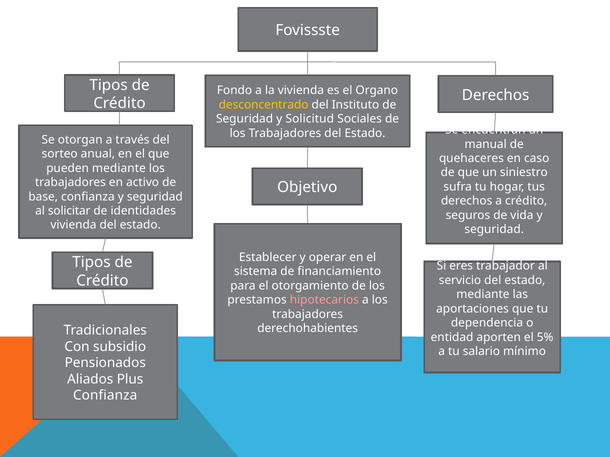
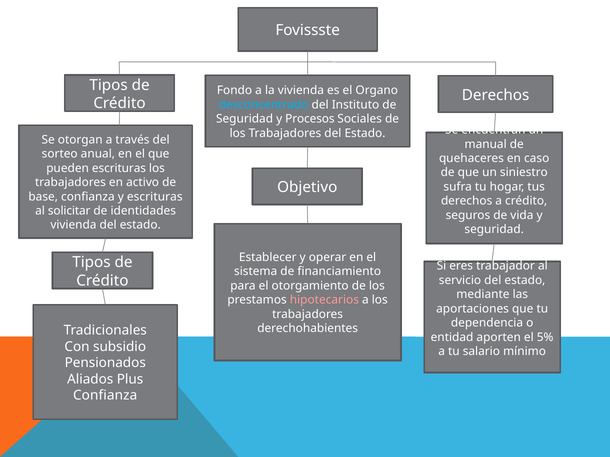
desconcentrado colour: yellow -> light blue (264, 105)
Solicitud: Solicitud -> Procesos (310, 119)
pueden mediante: mediante -> escrituras (119, 168)
confianza y seguridad: seguridad -> escrituras (155, 197)
